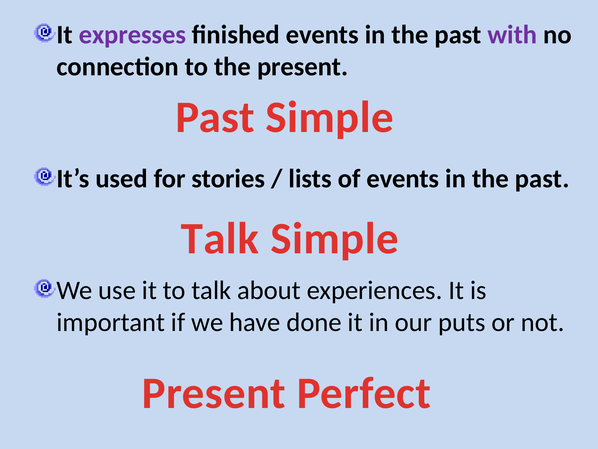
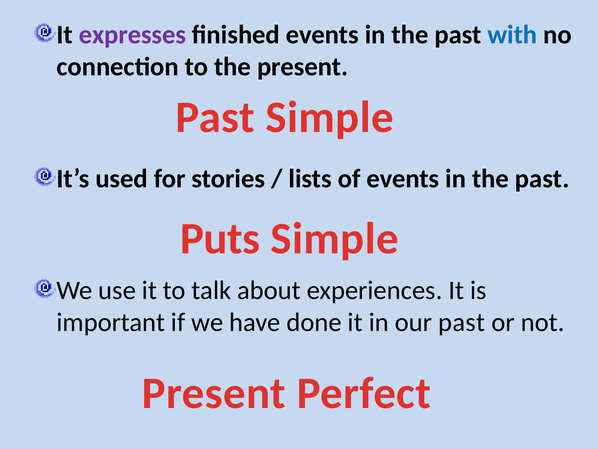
with colour: purple -> blue (512, 35)
Talk: Talk -> Puts (220, 239)
our puts: puts -> past (462, 322)
